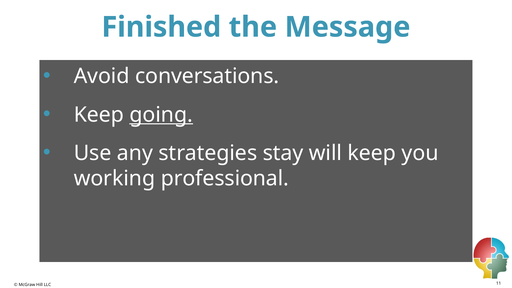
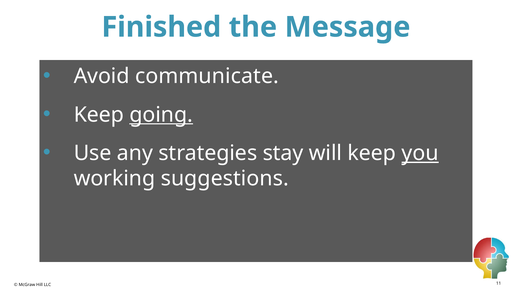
conversations: conversations -> communicate (207, 76)
you underline: none -> present (420, 153)
professional: professional -> suggestions (225, 179)
